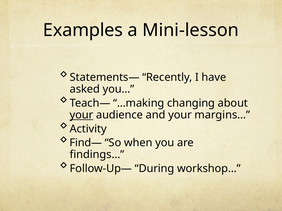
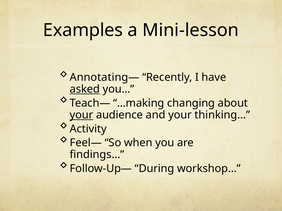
Statements—: Statements— -> Annotating— (105, 78)
asked underline: none -> present (85, 89)
margins…: margins… -> thinking… (222, 115)
Find—: Find— -> Feel— (86, 143)
